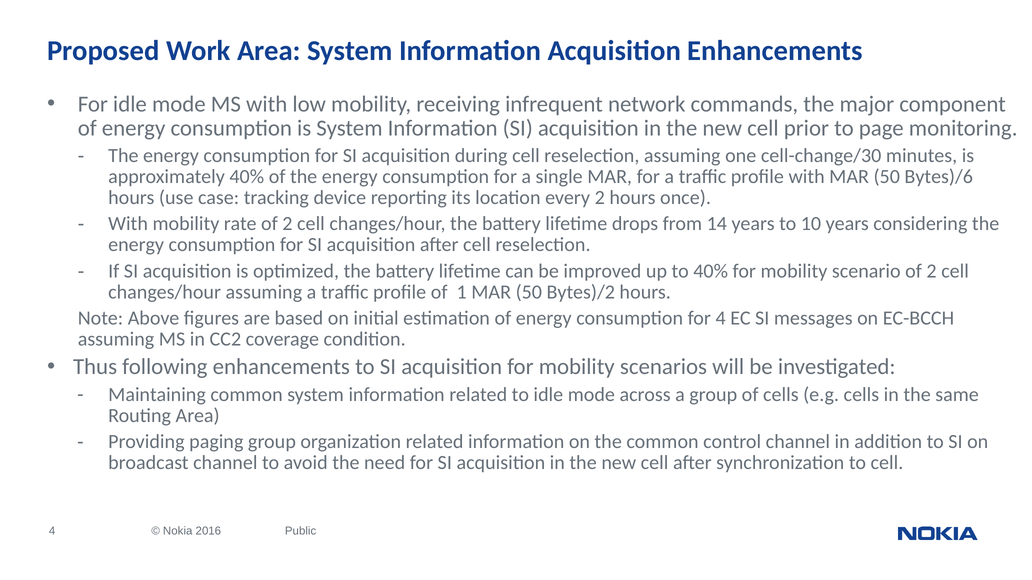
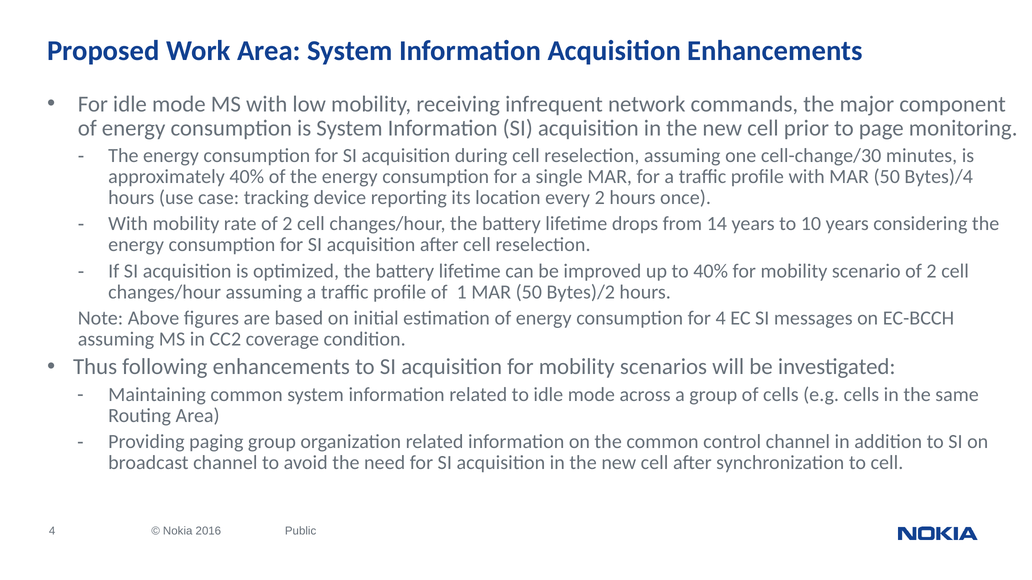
Bytes)/6: Bytes)/6 -> Bytes)/4 (939, 177)
